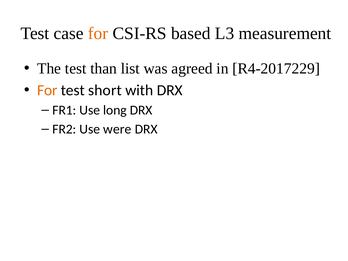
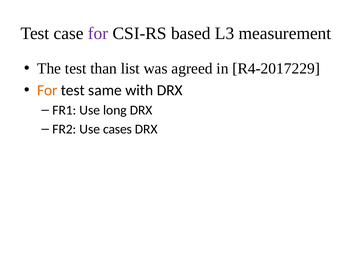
for colour: orange -> purple (98, 33)
short: short -> same (105, 90)
were: were -> cases (117, 129)
